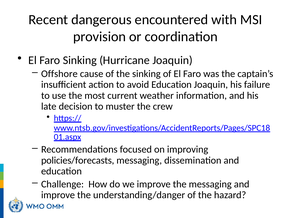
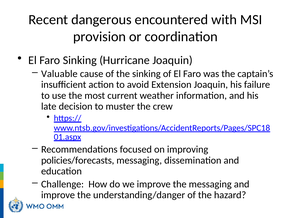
Offshore: Offshore -> Valuable (59, 74)
avoid Education: Education -> Extension (171, 85)
